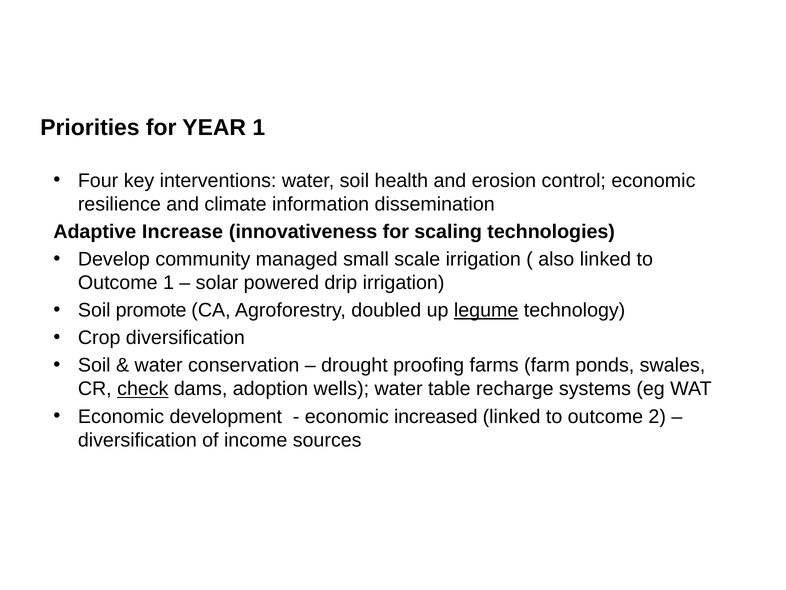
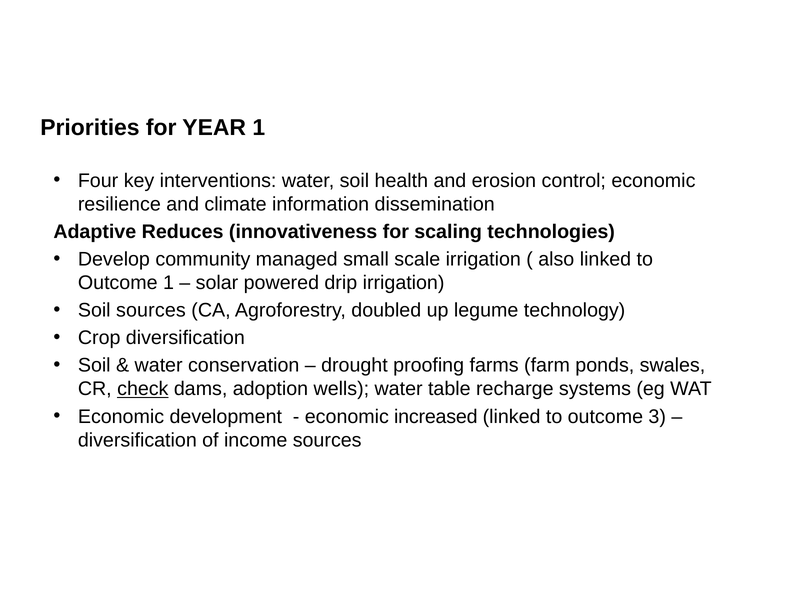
Increase: Increase -> Reduces (183, 231)
Soil promote: promote -> sources (151, 310)
legume underline: present -> none (486, 310)
2: 2 -> 3 (657, 416)
